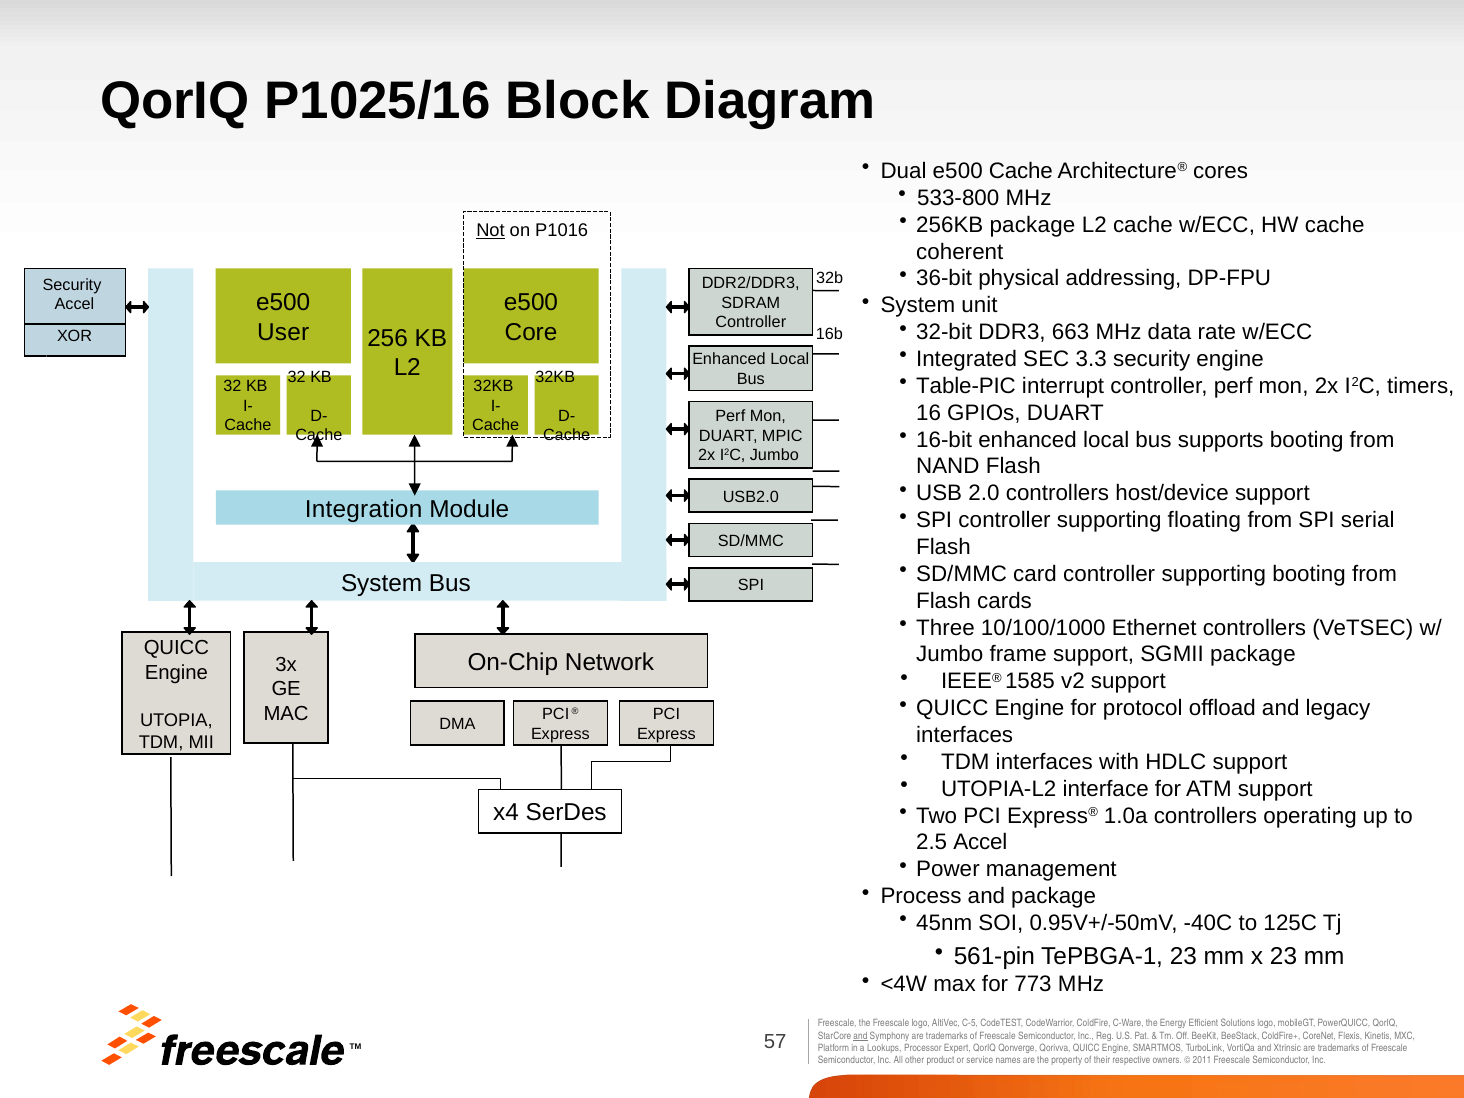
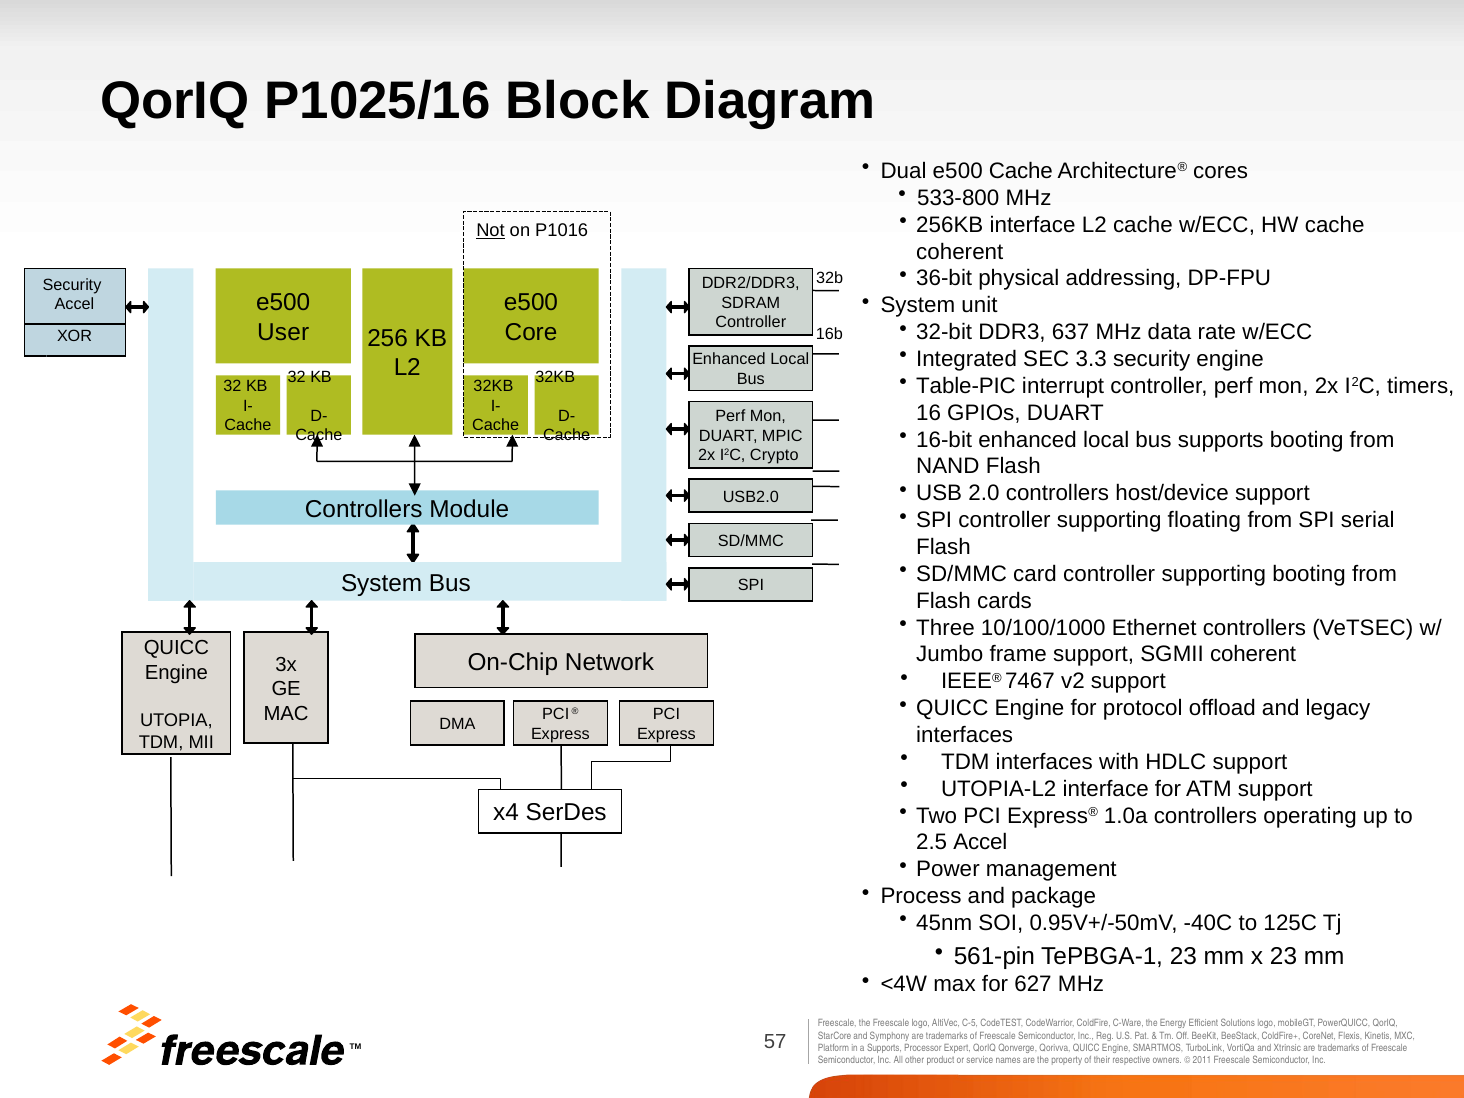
256KB package: package -> interface (1033, 225)
663: 663 -> 637 (1071, 332)
I2C Jumbo: Jumbo -> Crypto (774, 455)
Integration: Integration -> Controllers (364, 509)
SGMII package: package -> coherent (1253, 655)
1585: 1585 -> 7467 (1030, 681)
773: 773 -> 627 (1033, 984)
and underline: present -> none (860, 1036)
Lookups: Lookups -> Supports (884, 1048)
